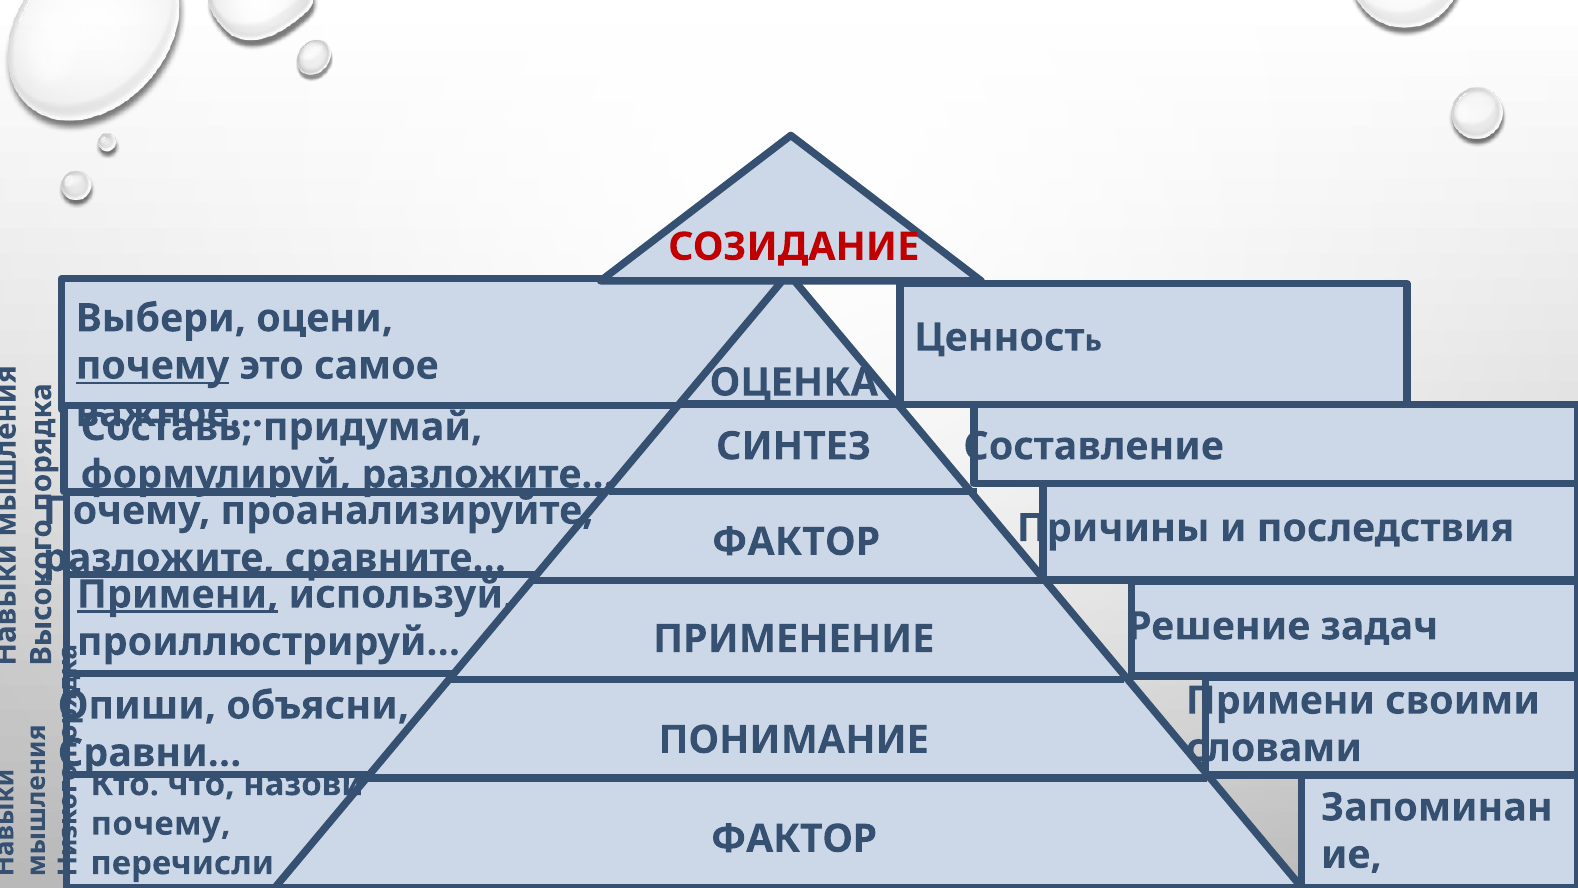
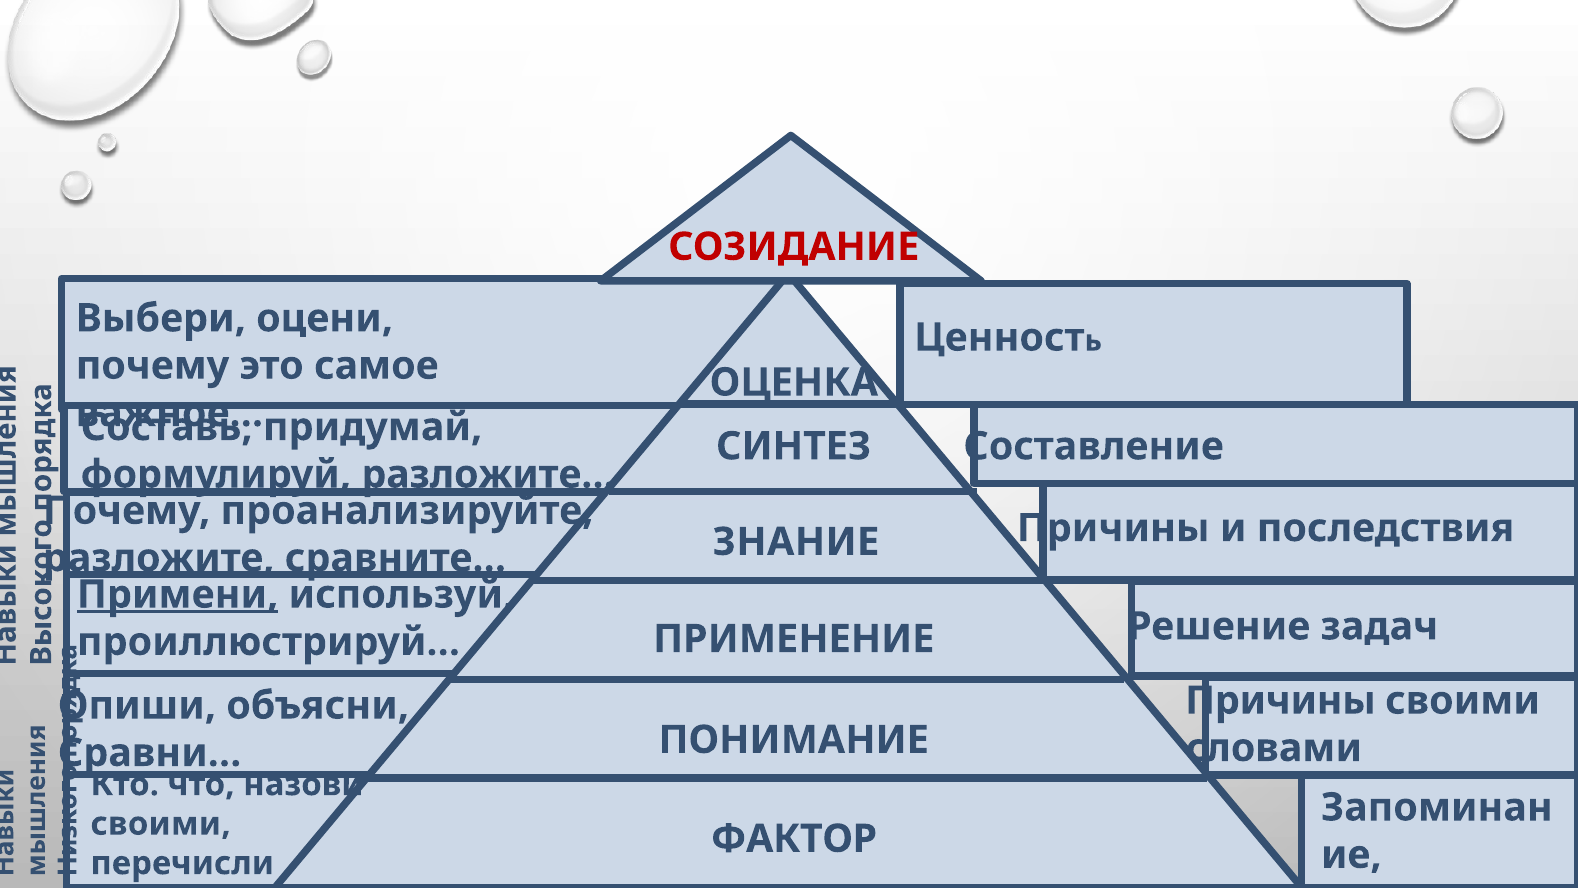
почему underline: present -> none (152, 366)
ФАКТОР: ФАКТОР -> ЗНАНИЕ (796, 542)
Примени: Примени -> Причины (1280, 700)
почему: почему -> своими (161, 824)
